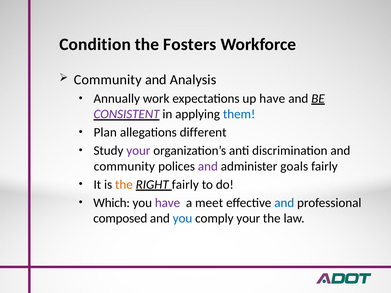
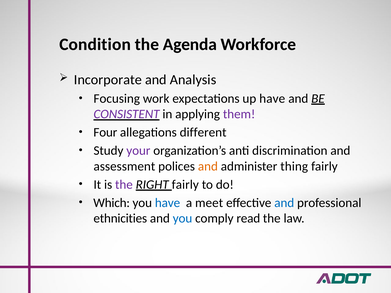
Fosters: Fosters -> Agenda (190, 45)
Community: Community -> Incorporate (108, 80)
Annually: Annually -> Focusing (117, 99)
them colour: blue -> purple (239, 114)
Plan: Plan -> Four (105, 133)
community: community -> assessment (124, 166)
and colour: purple -> orange (208, 166)
goals: goals -> thing (294, 166)
the colour: orange -> purple (124, 185)
have colour: purple -> blue (168, 203)
composed: composed -> ethnicities (120, 219)
comply your: your -> read (248, 219)
